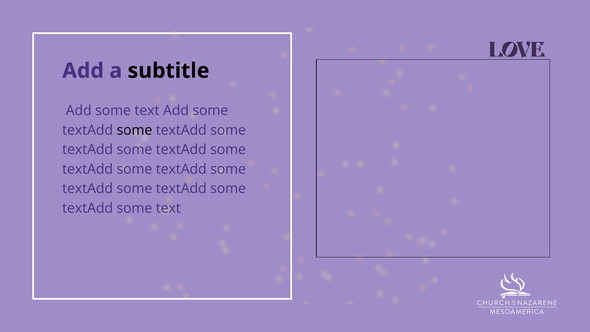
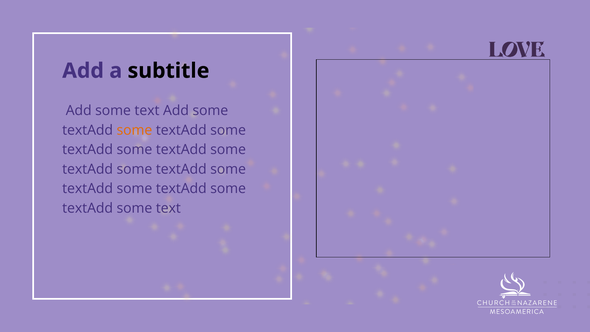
some colour: black -> orange (134, 130)
